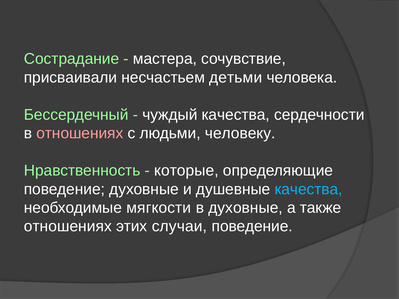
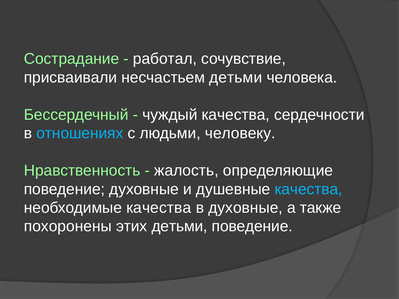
мастера: мастера -> работал (165, 59)
отношениях colour: pink -> light blue (80, 133)
которые: которые -> жалость (186, 171)
необходимые мягкости: мягкости -> качества (159, 208)
отношениях: отношениях -> похоронены (68, 227)
этих случаи: случаи -> детьми (179, 227)
